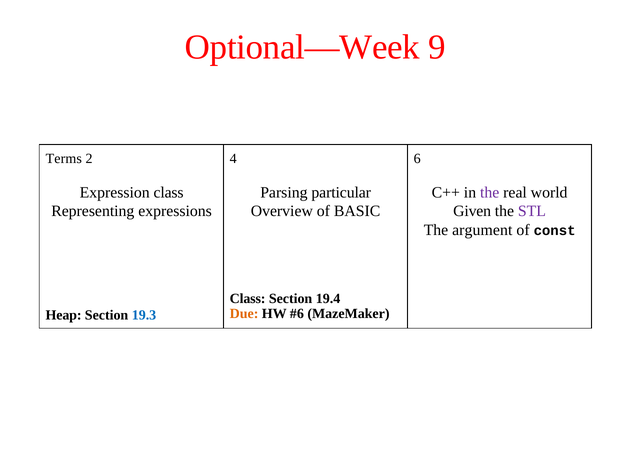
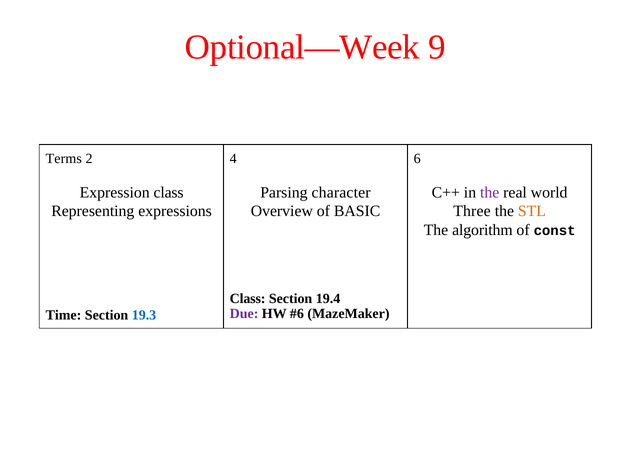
particular: particular -> character (341, 192)
Given: Given -> Three (472, 211)
STL colour: purple -> orange (532, 211)
argument: argument -> algorithm (482, 230)
Due colour: orange -> purple (244, 314)
Heap: Heap -> Time (64, 315)
